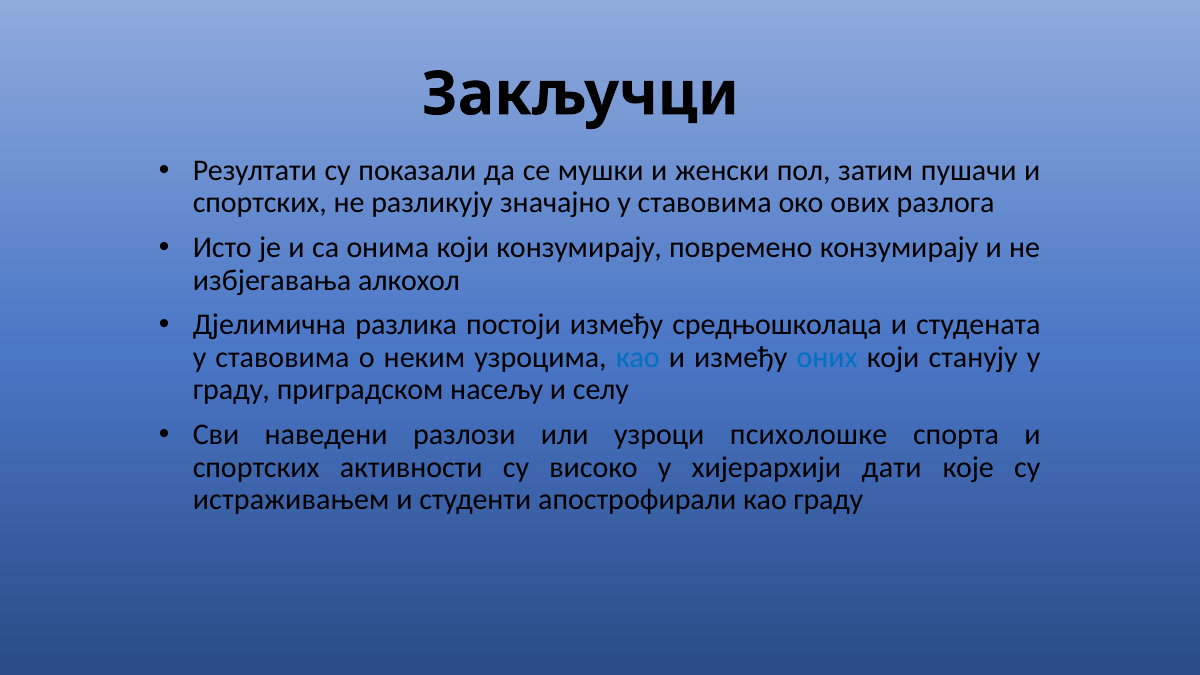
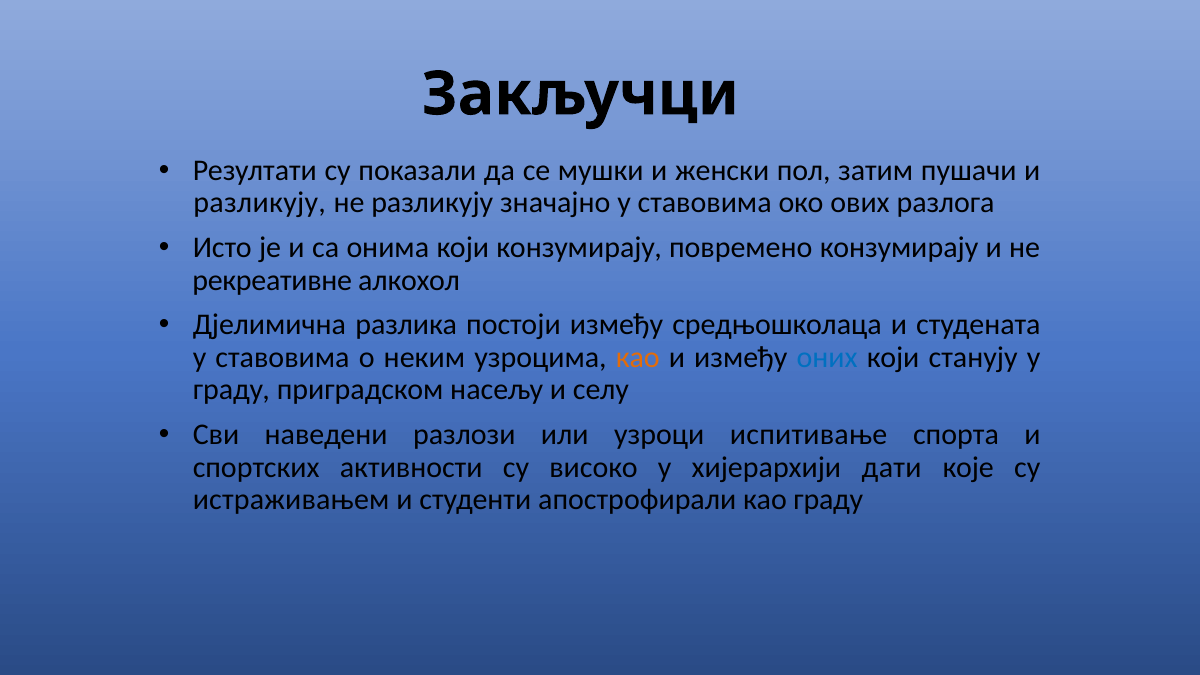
спортских: спортских -> разликују (260, 203)
избјегавања: избјегавања -> рекреативне (272, 280)
као colour: blue -> orange (638, 357)
психолошке: психолошке -> испитивање (809, 435)
